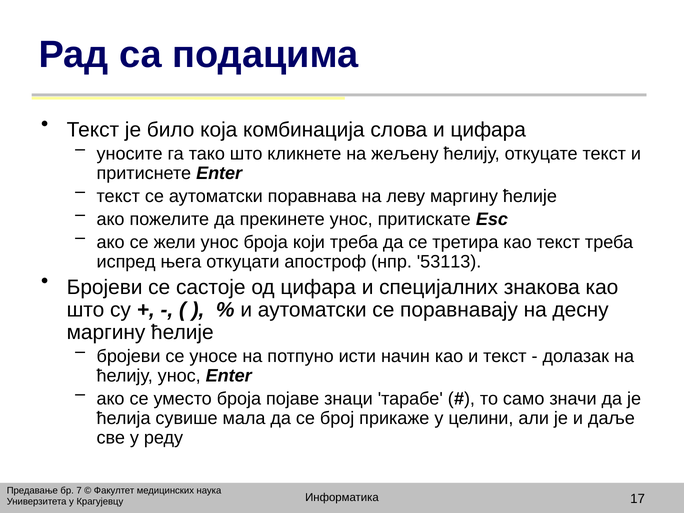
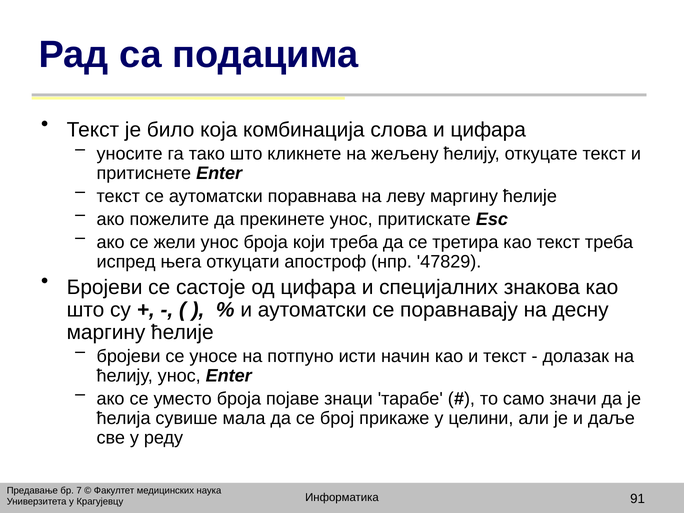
53113: 53113 -> 47829 (449, 262)
17: 17 -> 91 (638, 499)
